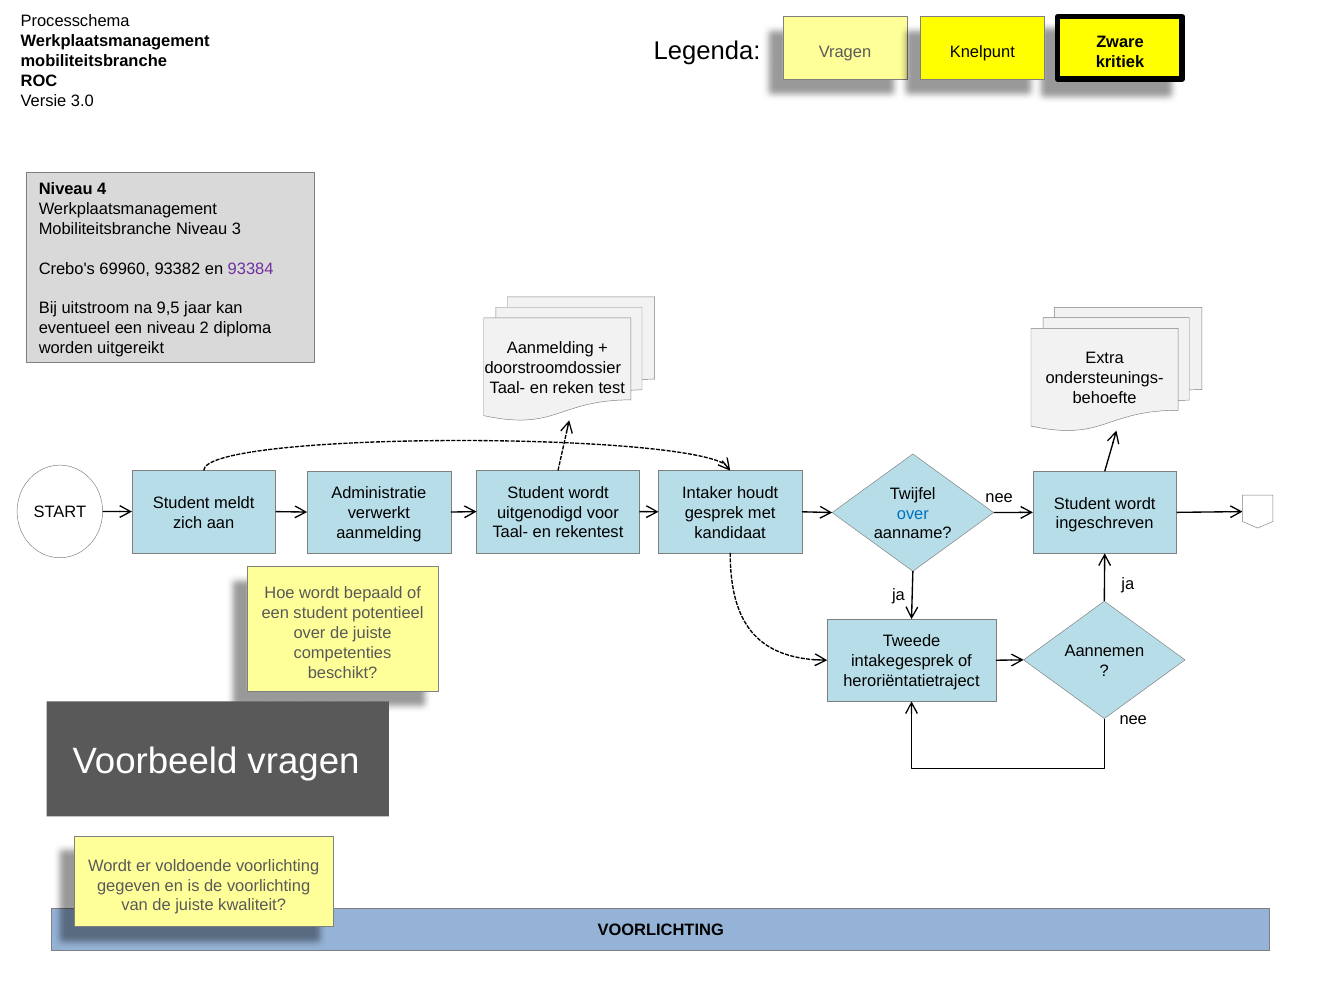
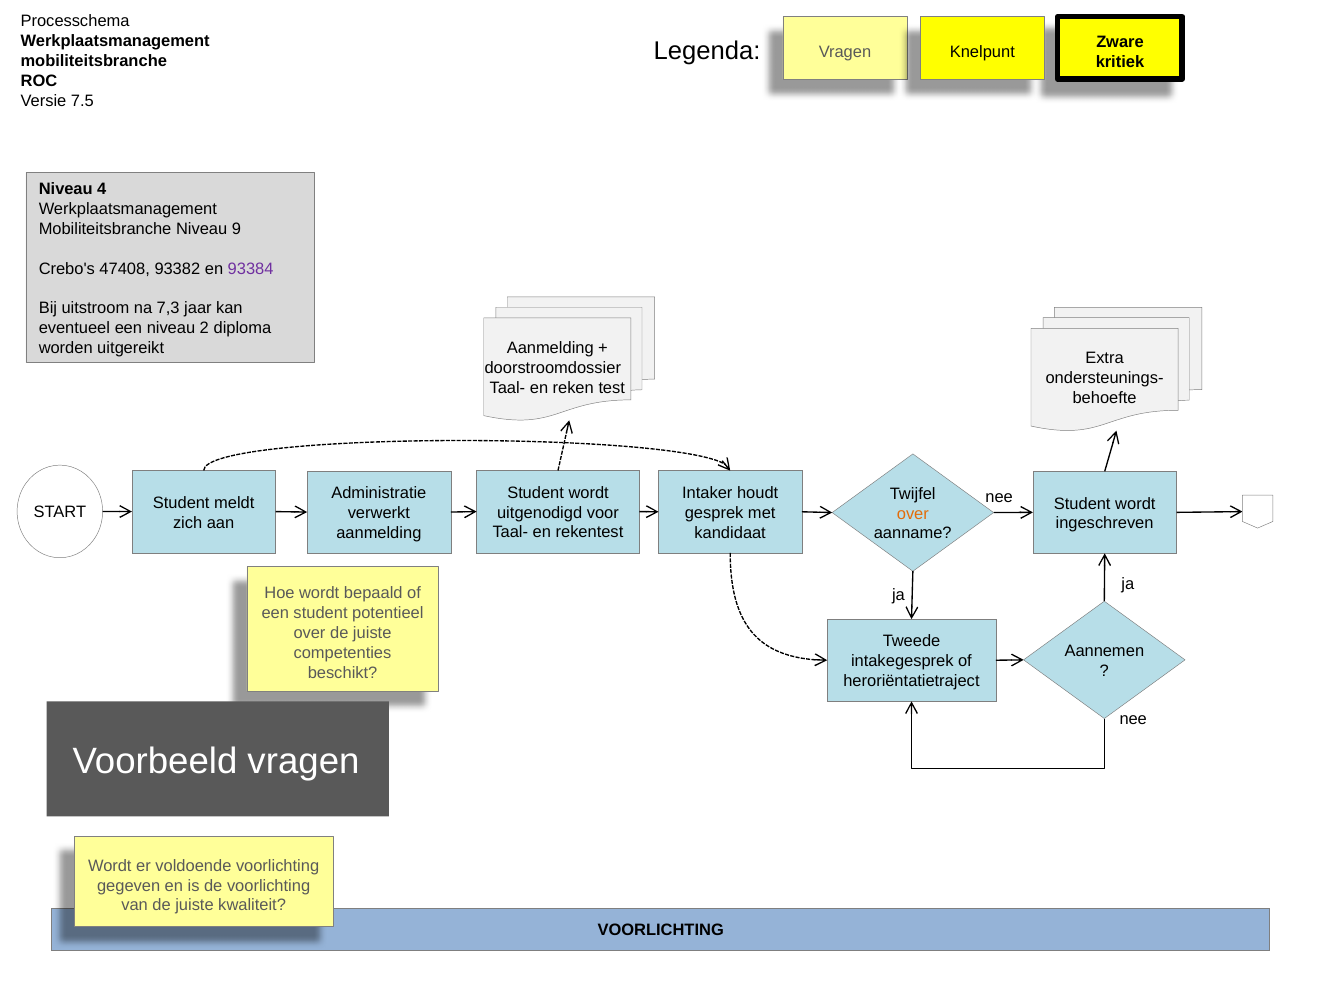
3.0: 3.0 -> 7.5 (82, 101)
3: 3 -> 9 (236, 229)
69960: 69960 -> 47408 (125, 269)
9,5: 9,5 -> 7,3 (168, 308)
over colour: blue -> orange (913, 514)
